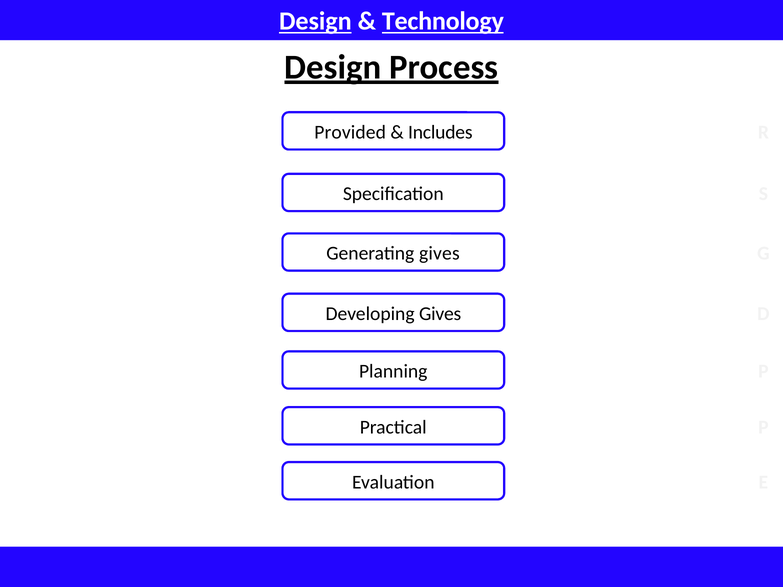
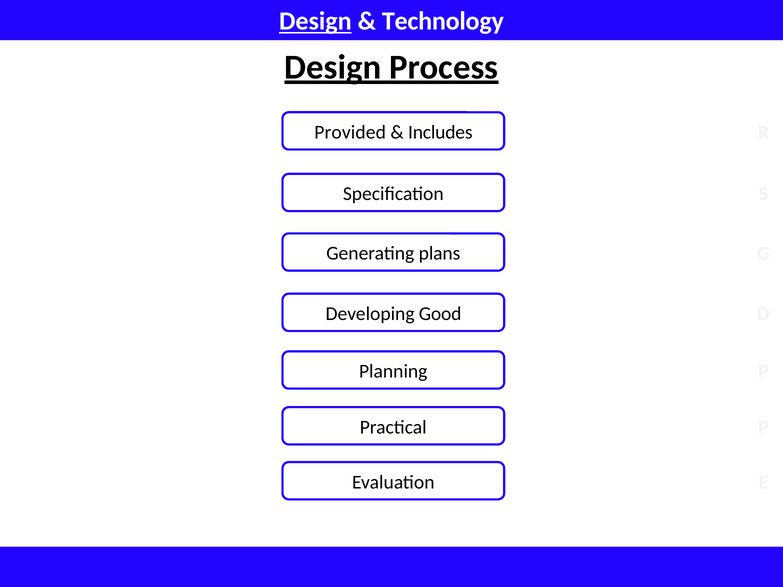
Technology underline: present -> none (443, 21)
Generating gives: gives -> plans (440, 254)
Developing Gives: Gives -> Good (440, 314)
